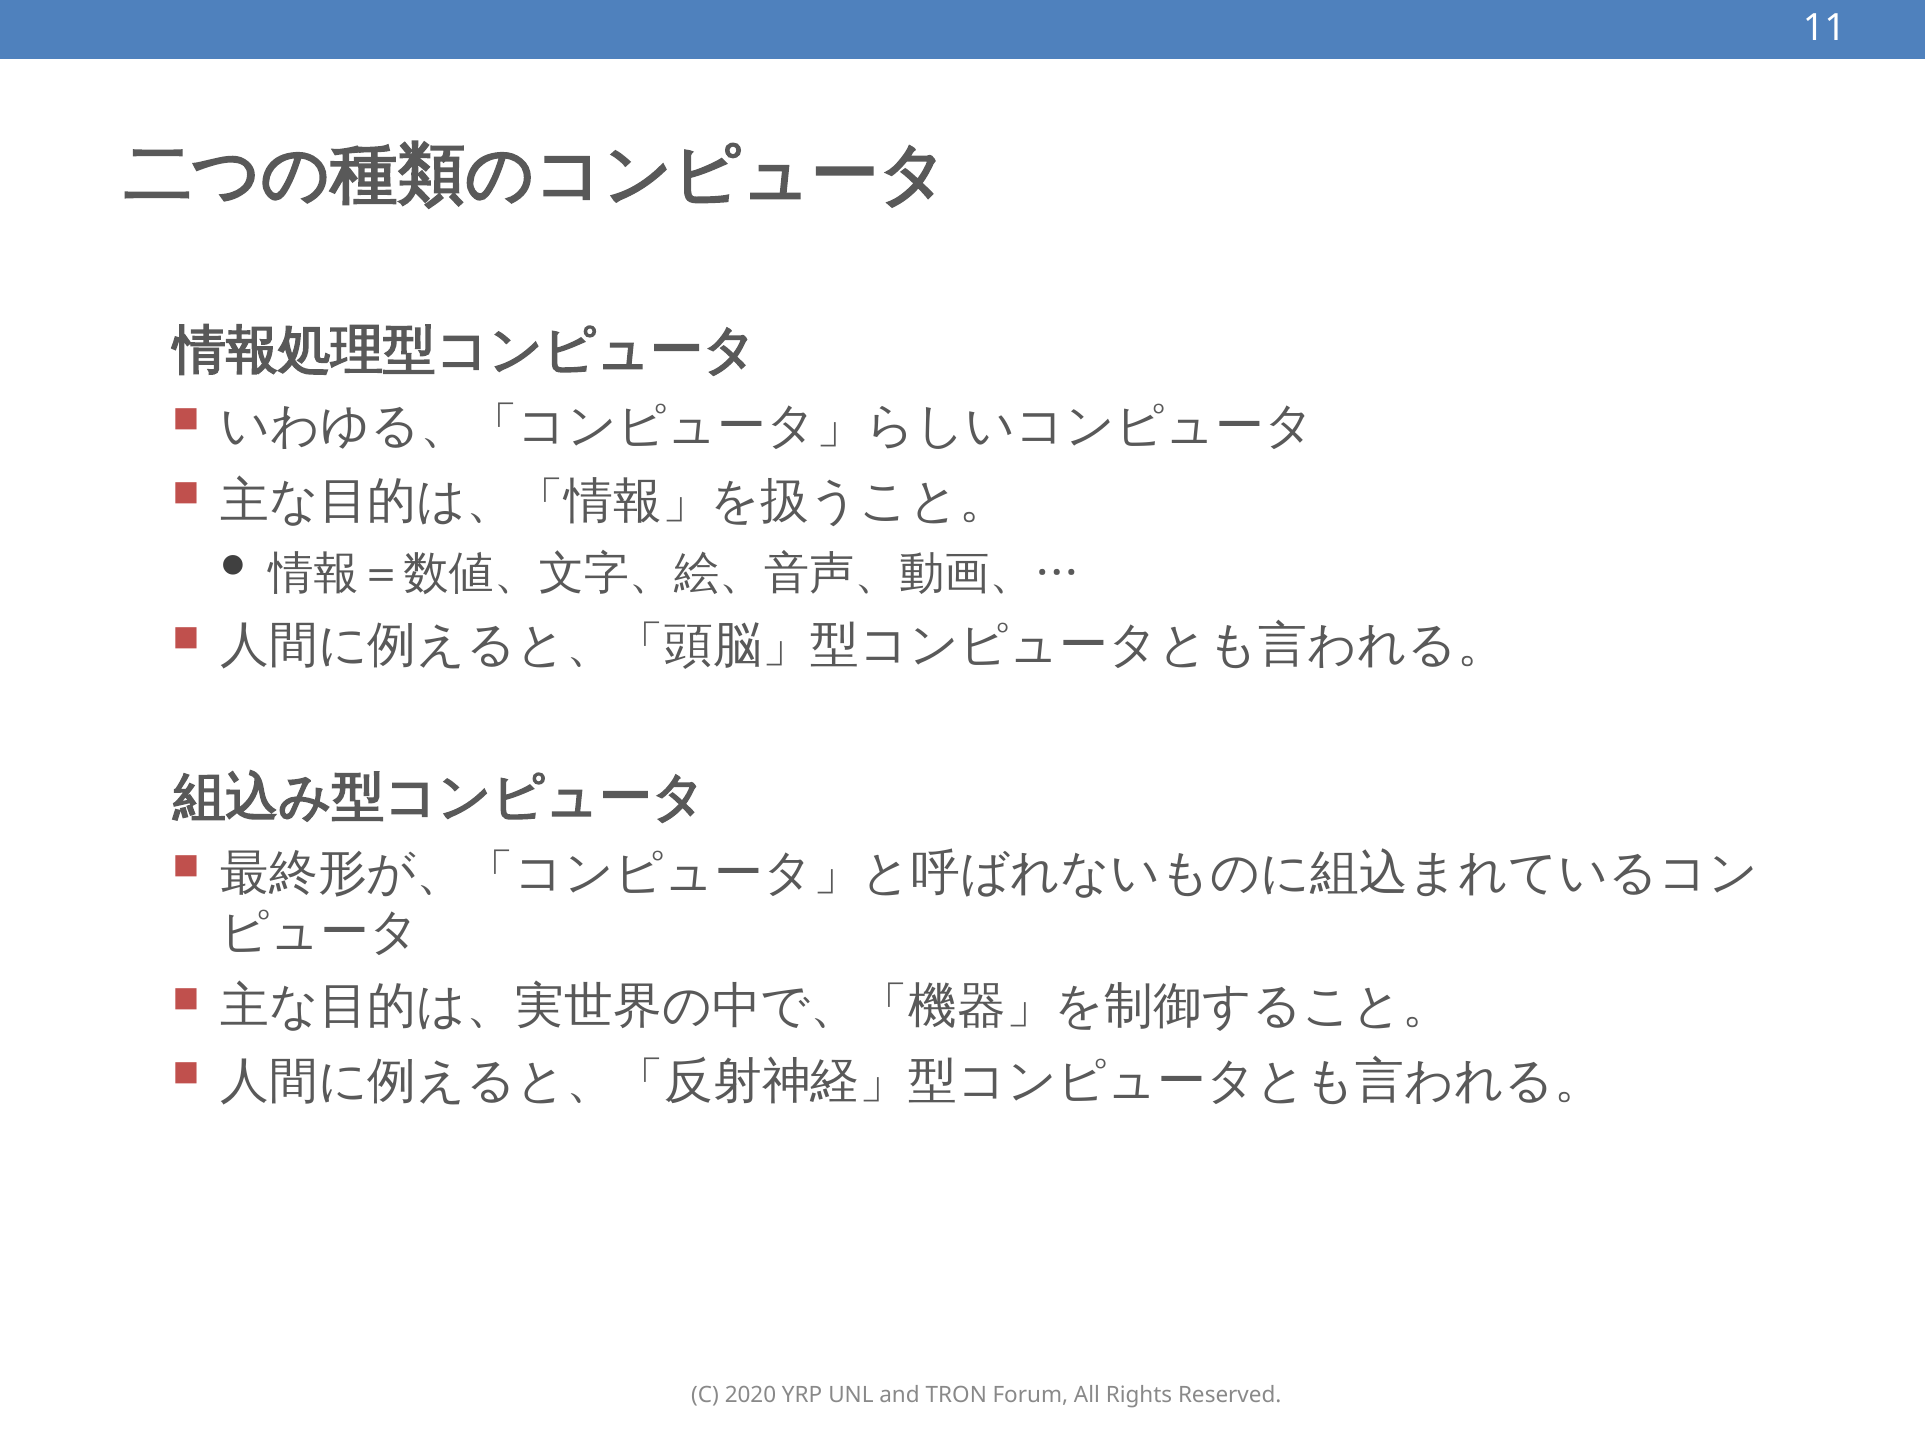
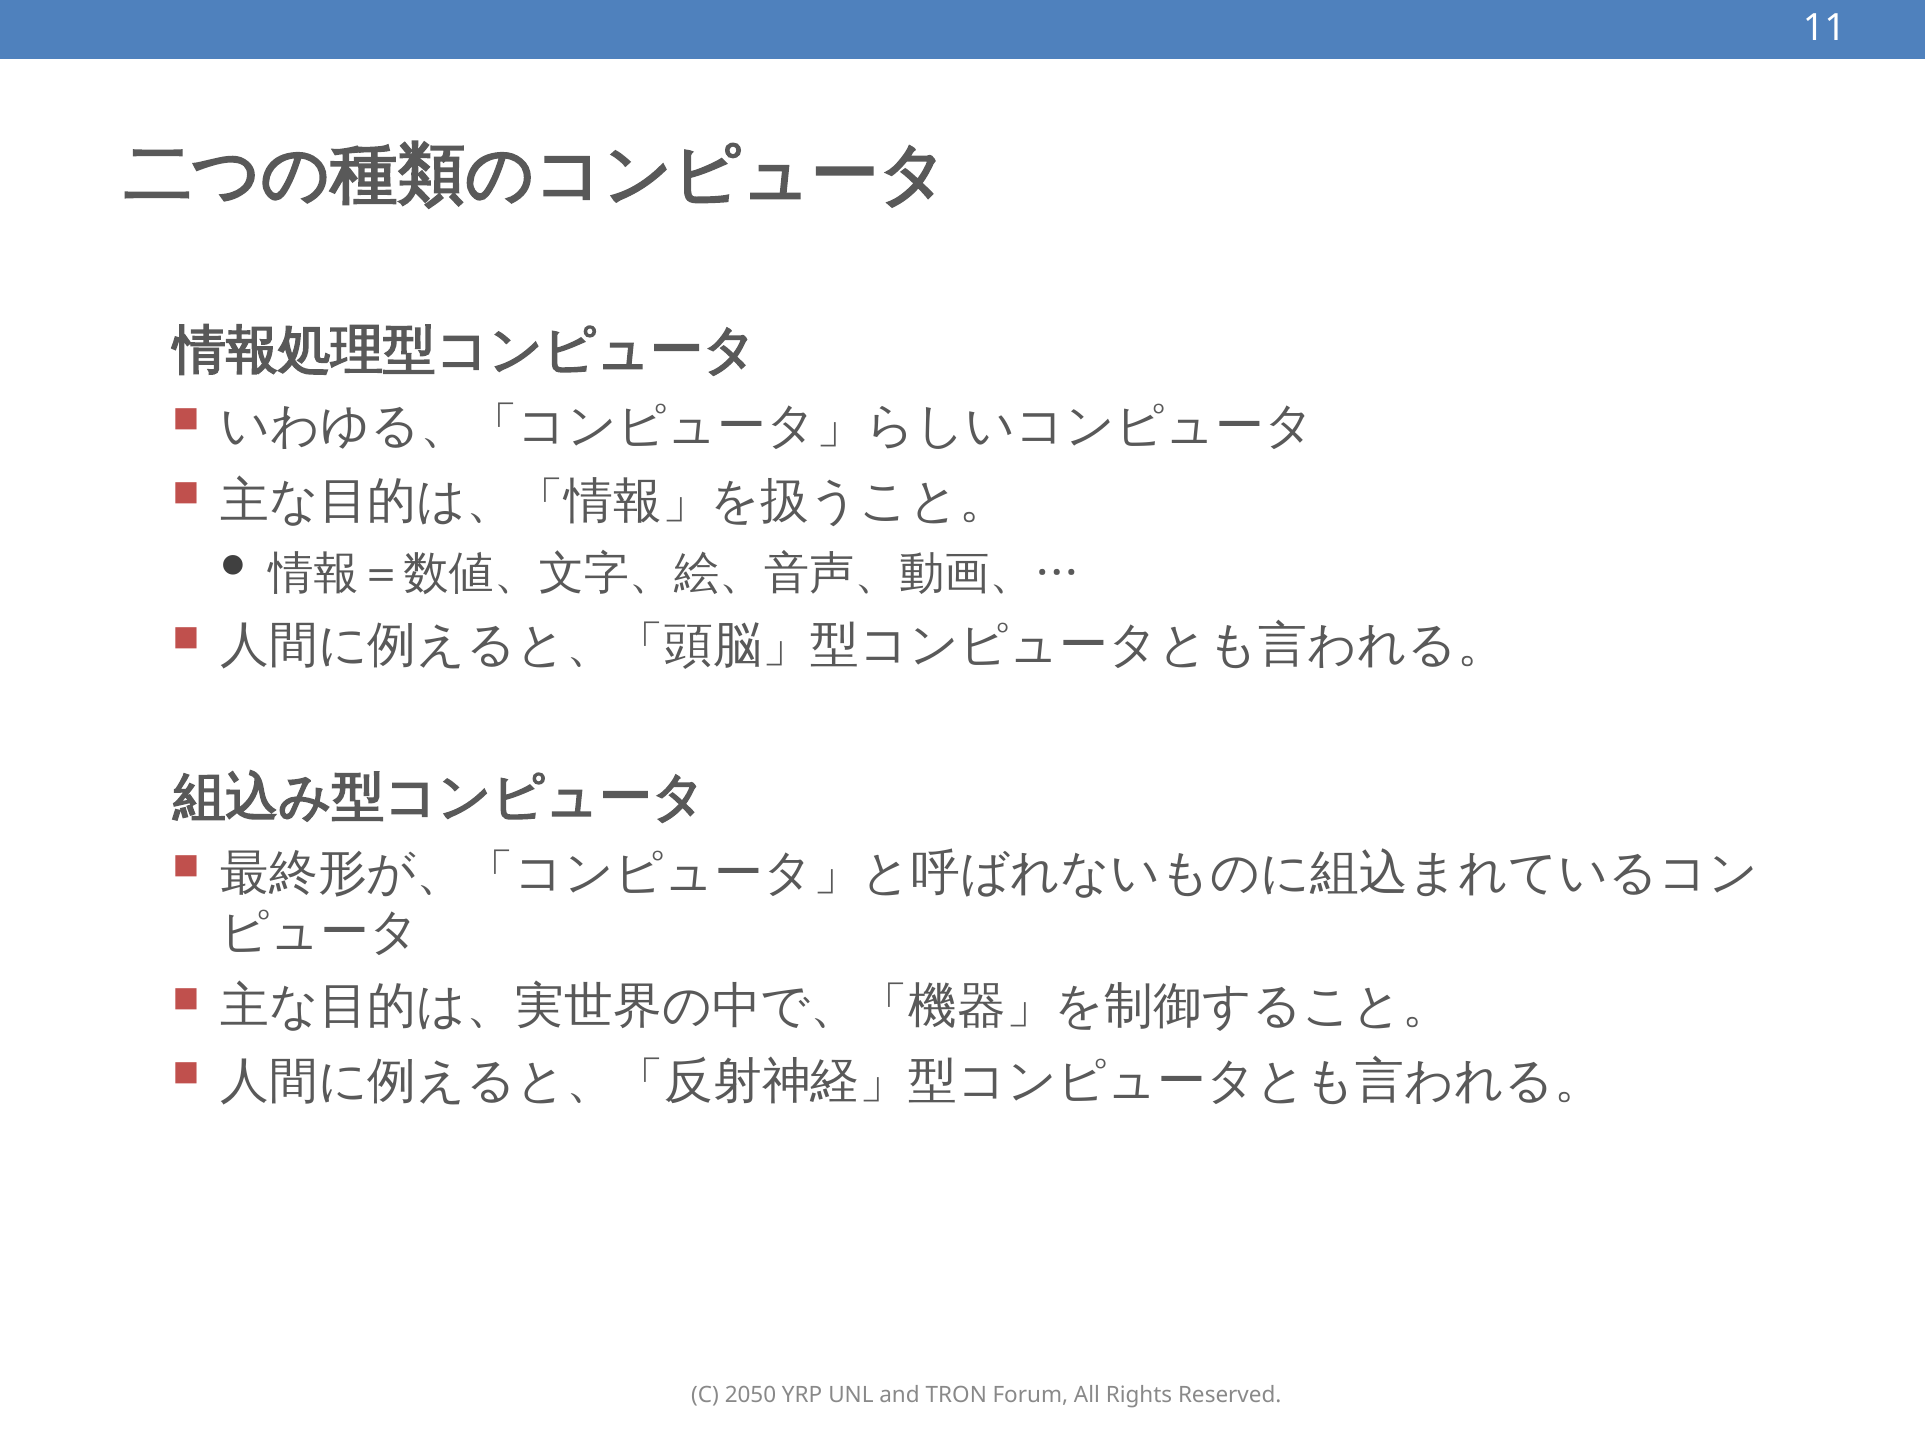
2020: 2020 -> 2050 (750, 1395)
